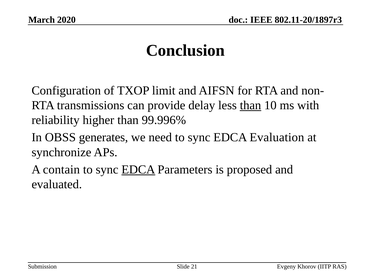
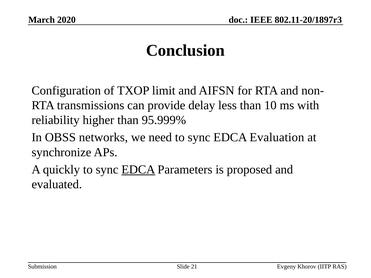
than underline: present -> none (250, 105)
99.996%: 99.996% -> 95.999% (164, 120)
generates: generates -> networks (103, 138)
contain: contain -> quickly (61, 170)
